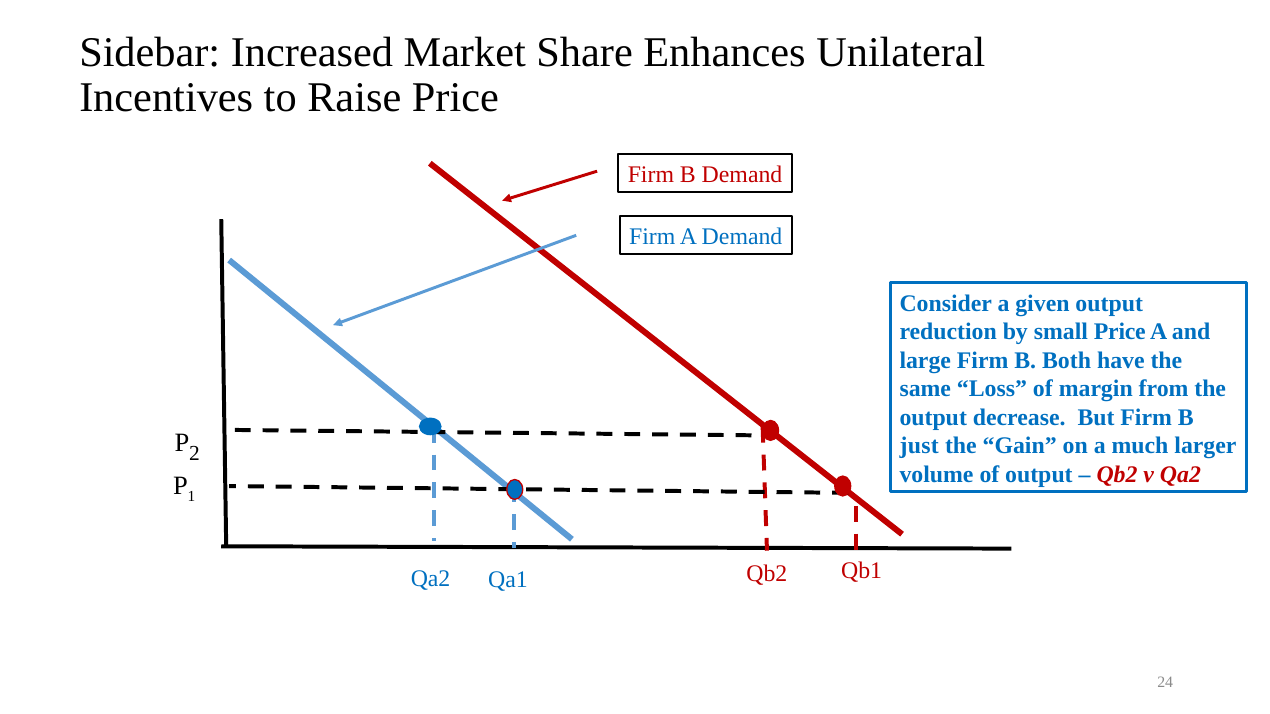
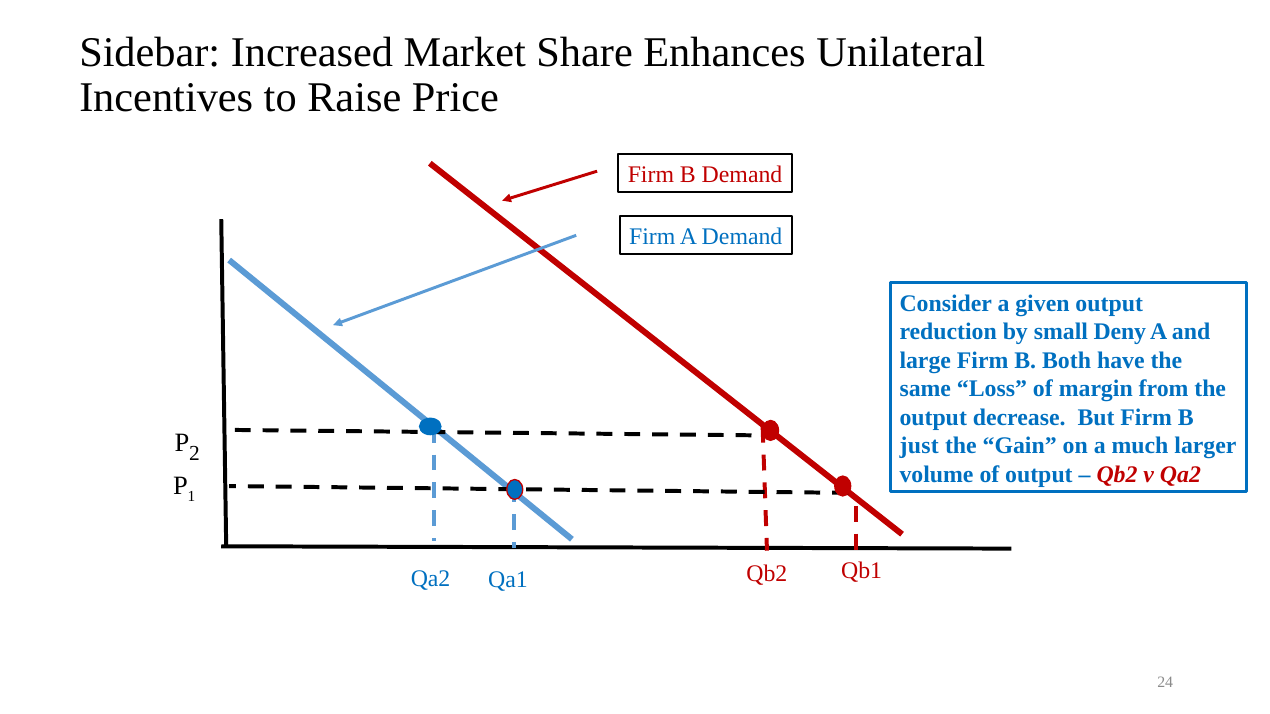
small Price: Price -> Deny (1120, 332)
